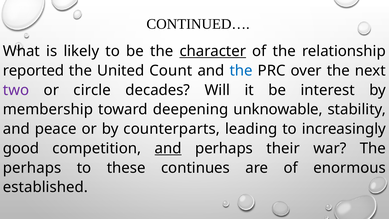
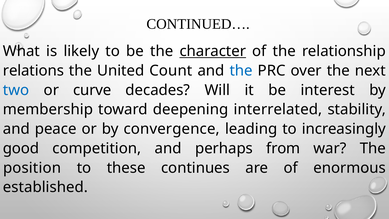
reported: reported -> relations (33, 71)
two colour: purple -> blue (16, 90)
circle: circle -> curve (92, 90)
unknowable: unknowable -> interrelated (278, 109)
counterparts: counterparts -> convergence (172, 129)
and underline: present -> none (168, 148)
their: their -> from (283, 148)
perhaps: perhaps -> position (32, 168)
